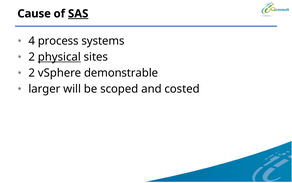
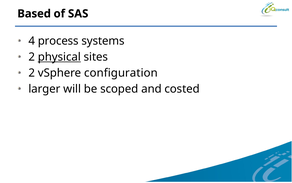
Cause: Cause -> Based (34, 14)
SAS underline: present -> none (78, 14)
demonstrable: demonstrable -> configuration (121, 73)
